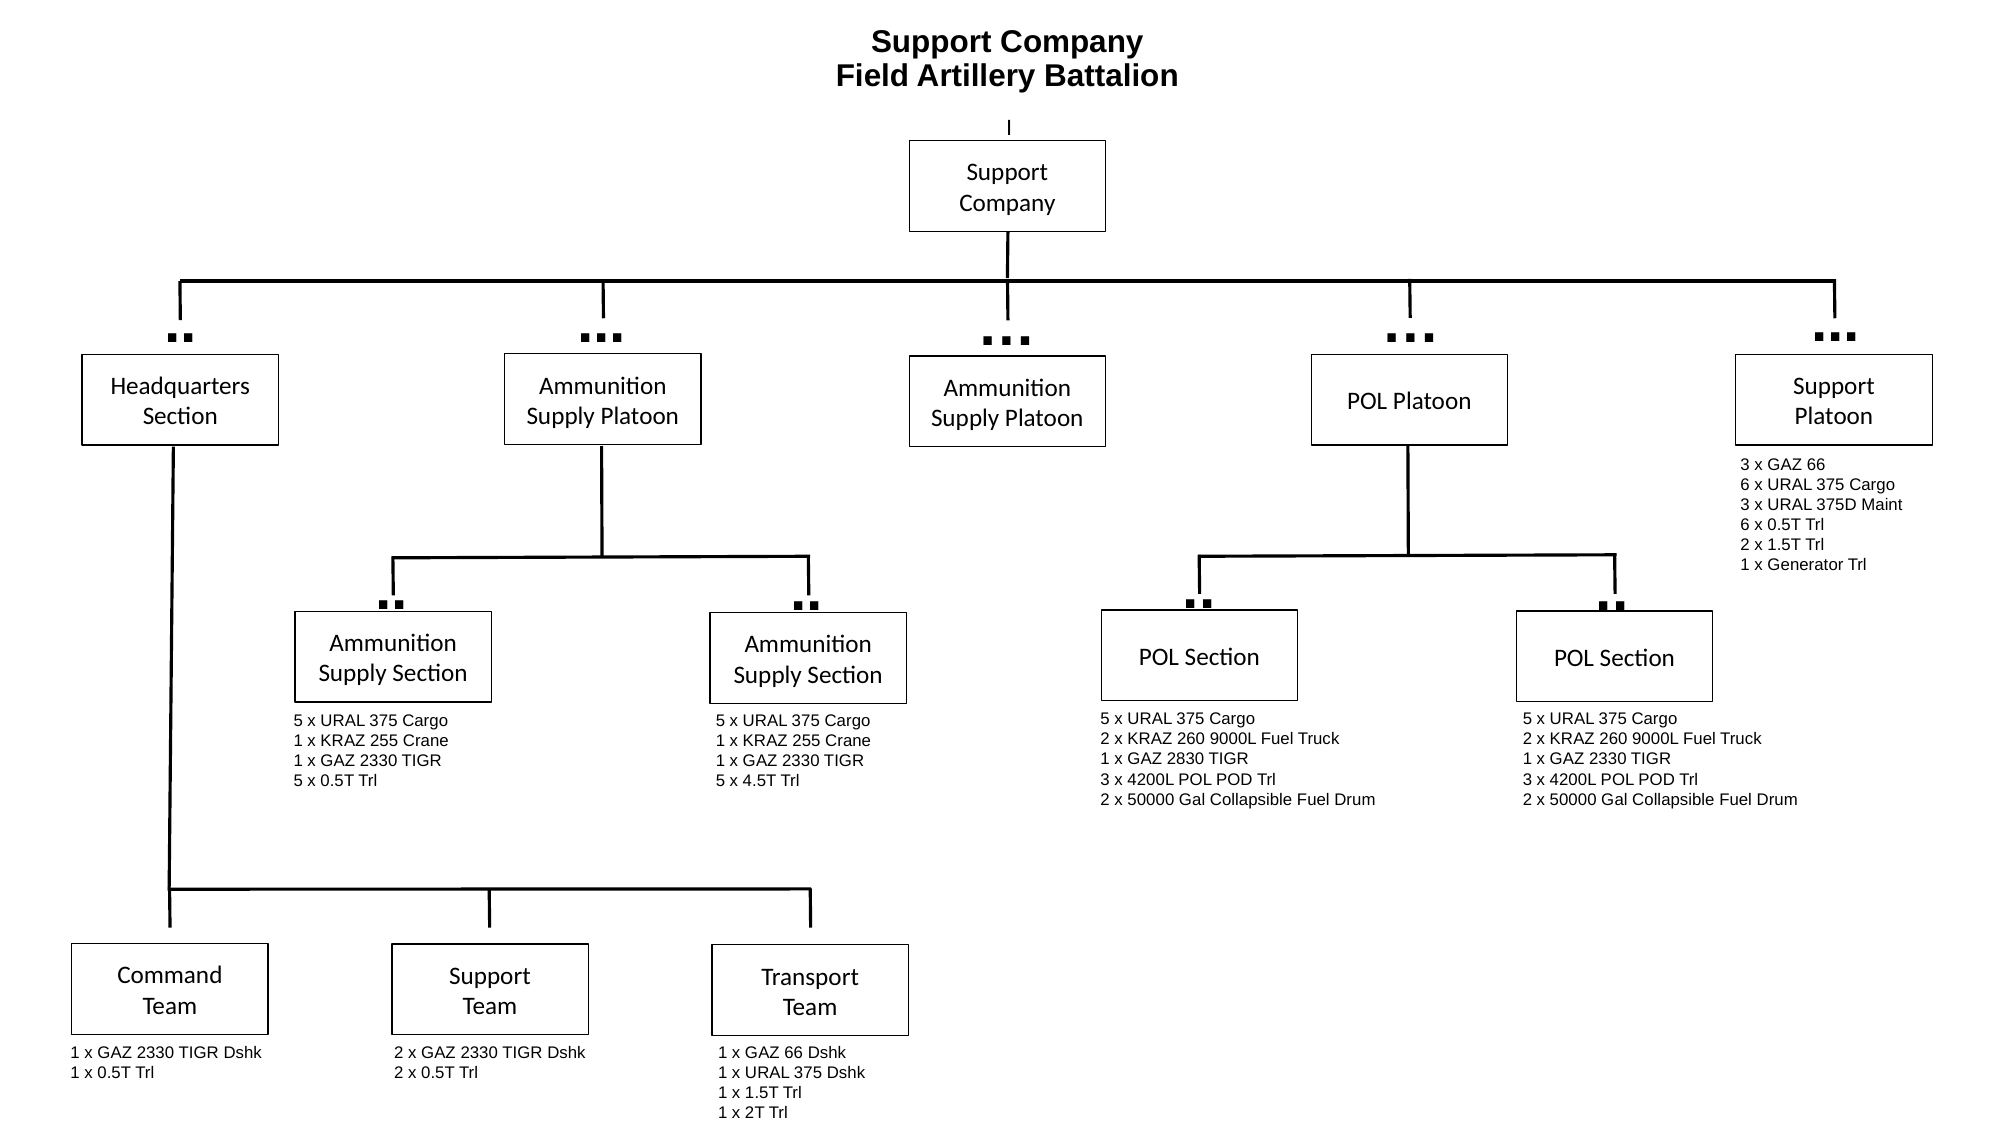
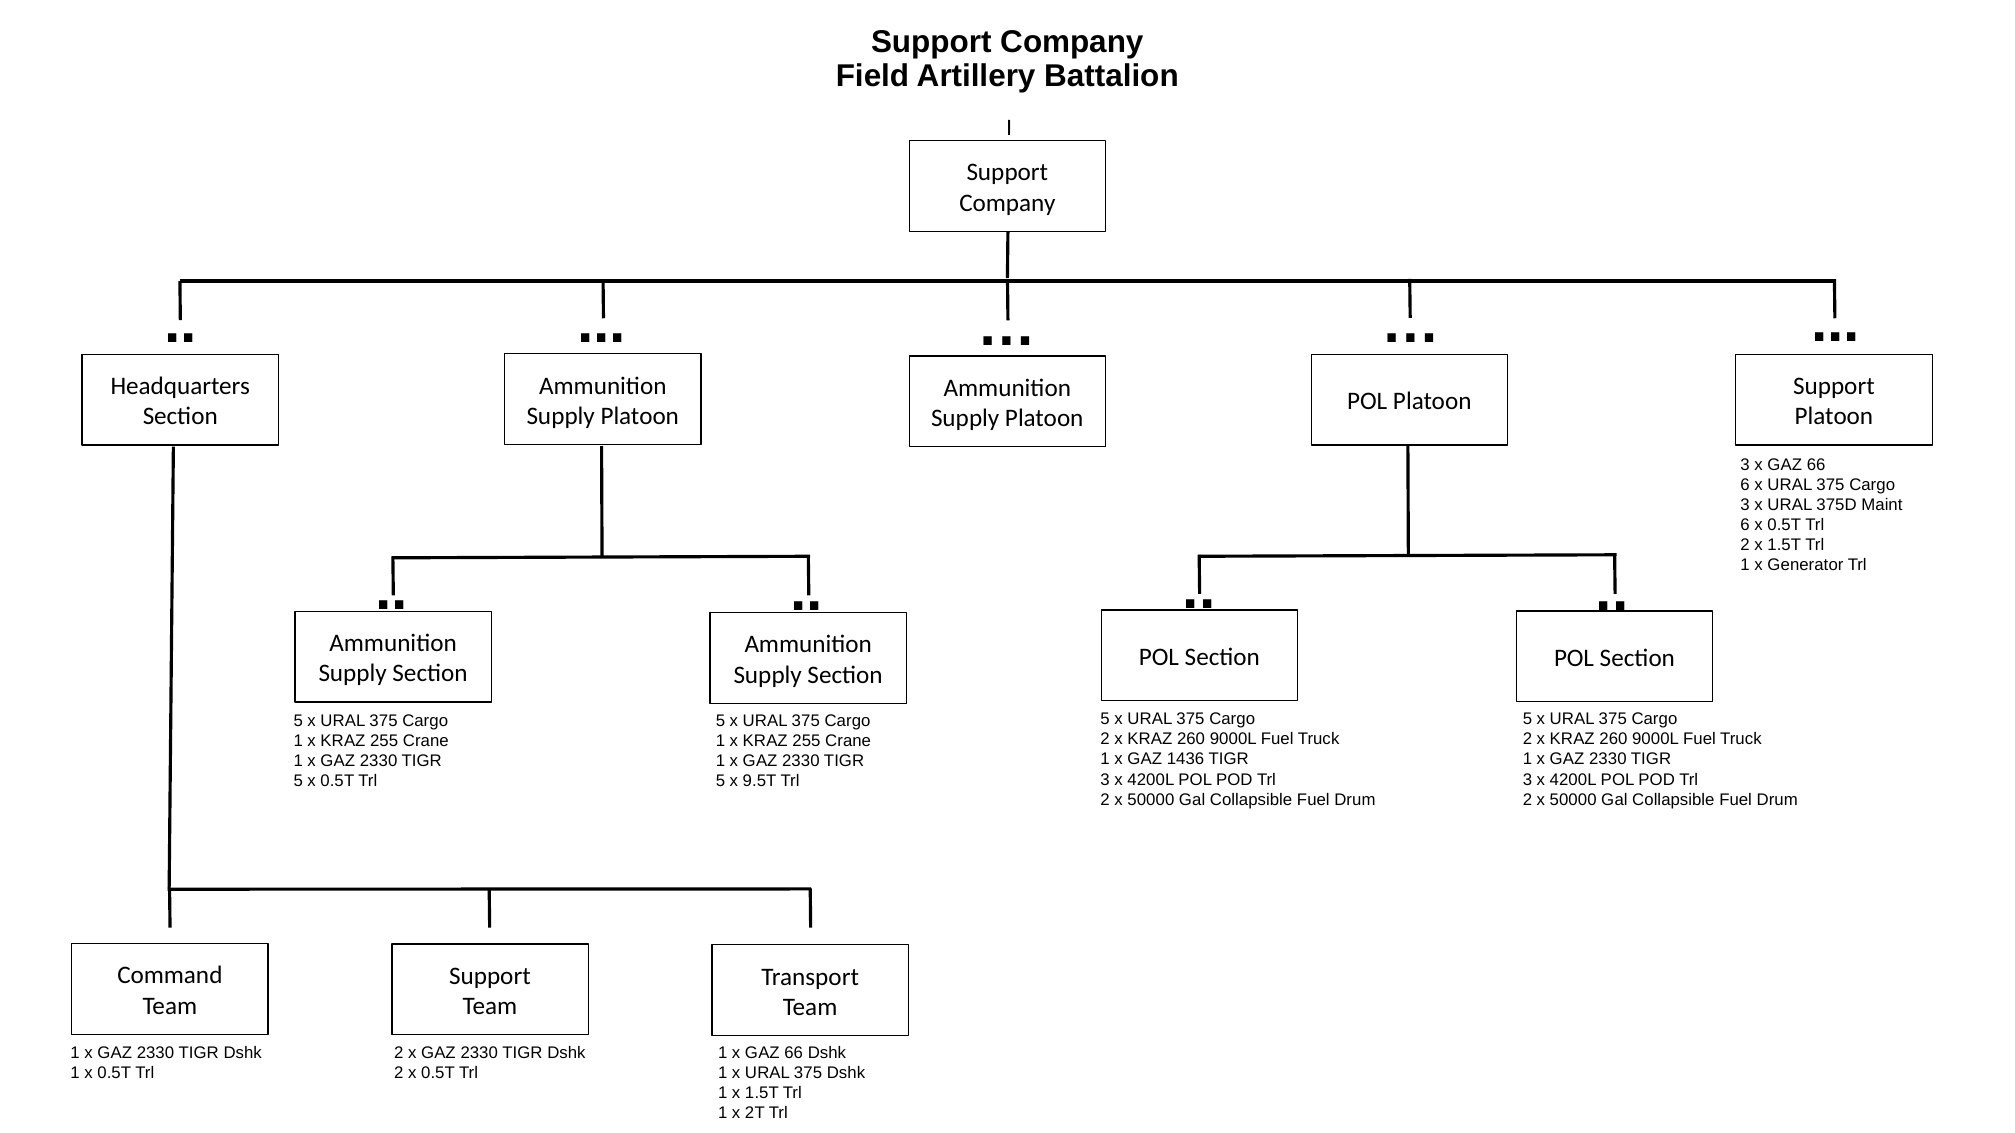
2830: 2830 -> 1436 (1186, 760)
4.5T: 4.5T -> 9.5T (760, 781)
